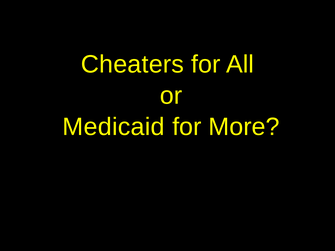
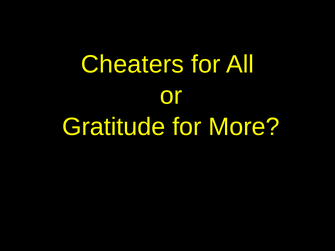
Medicaid: Medicaid -> Gratitude (114, 127)
